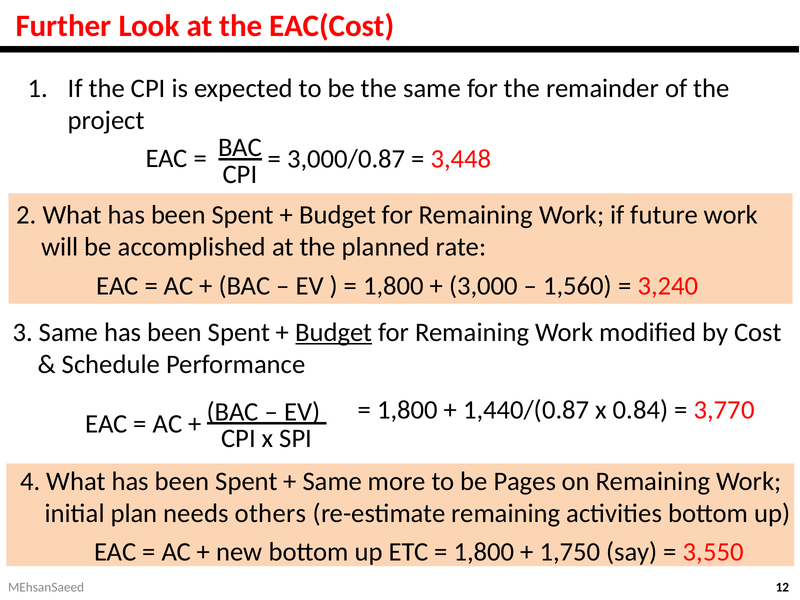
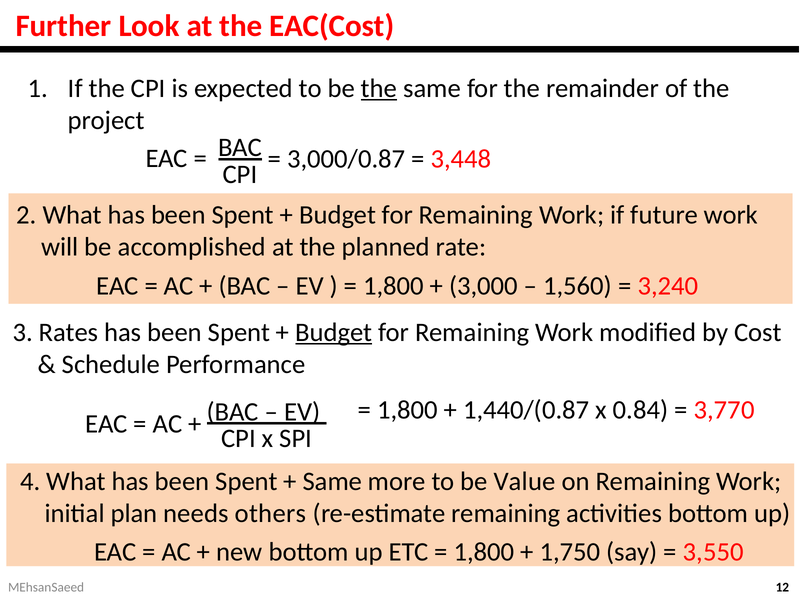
the underline: none -> present (379, 88)
3 Same: Same -> Rates (69, 332)
Pages: Pages -> Value (525, 481)
